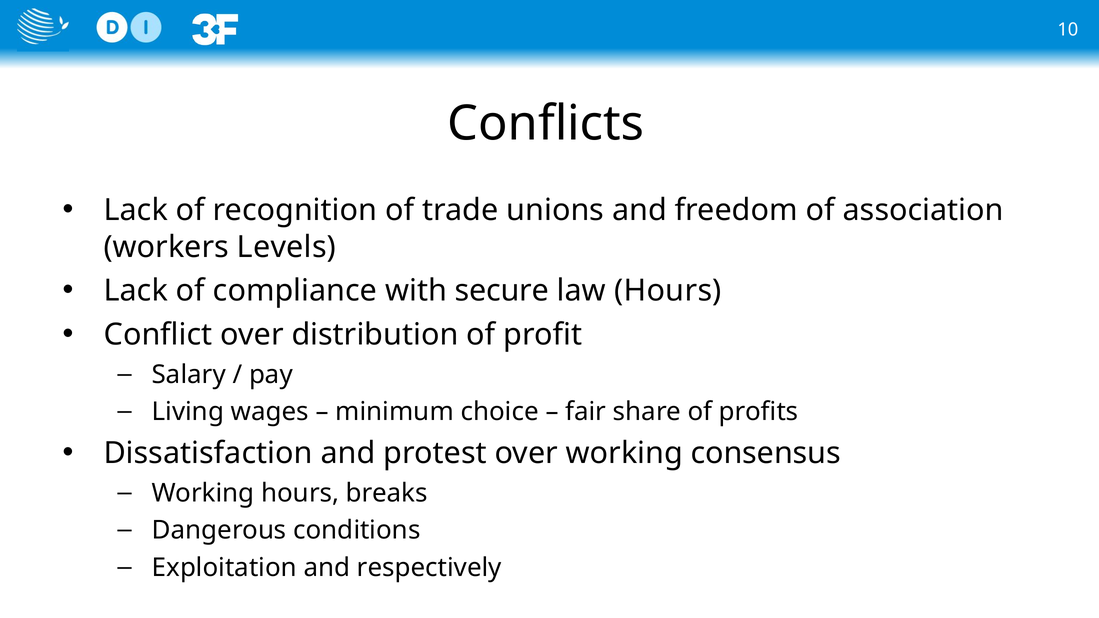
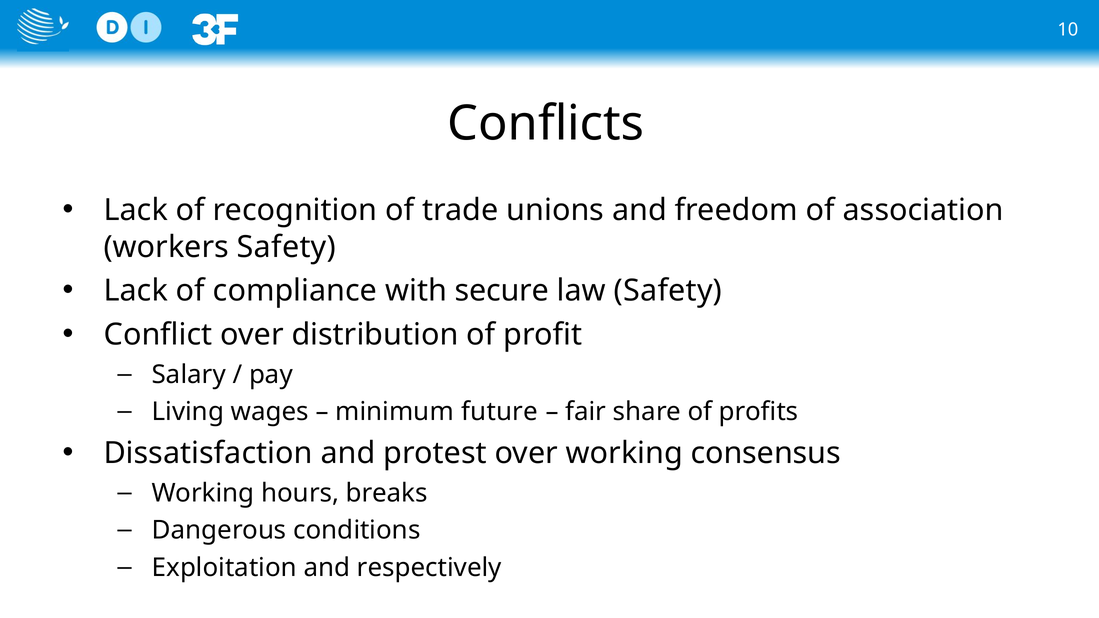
workers Levels: Levels -> Safety (286, 247)
law Hours: Hours -> Safety (668, 291)
choice: choice -> future (500, 412)
